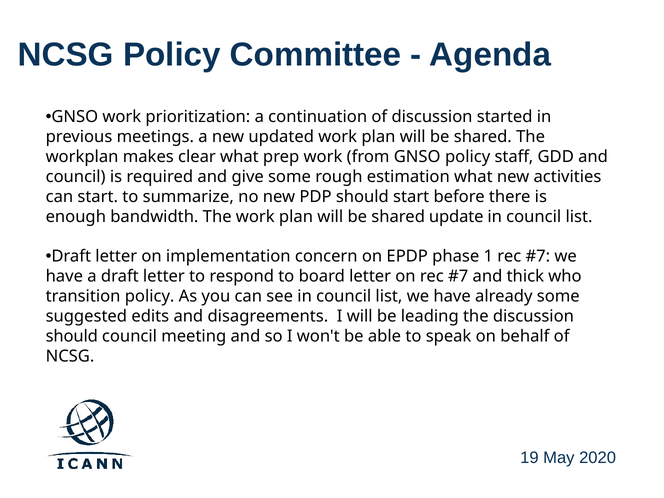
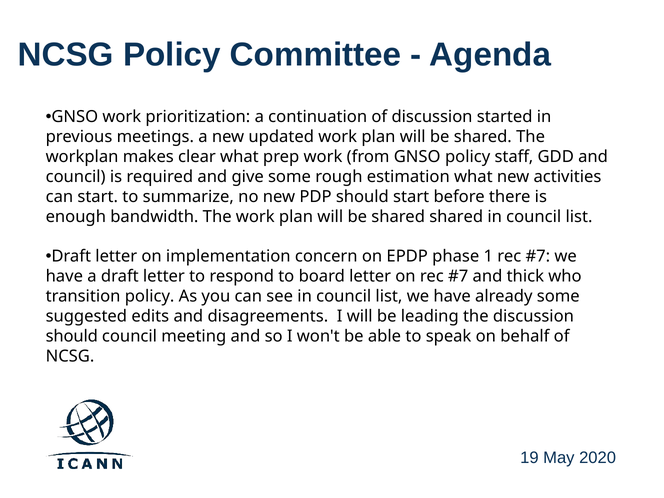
shared update: update -> shared (456, 217)
